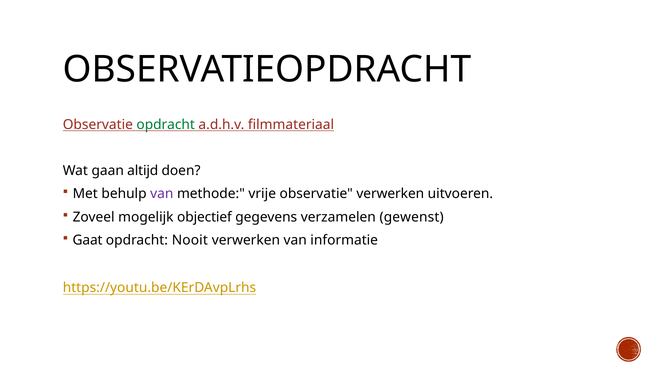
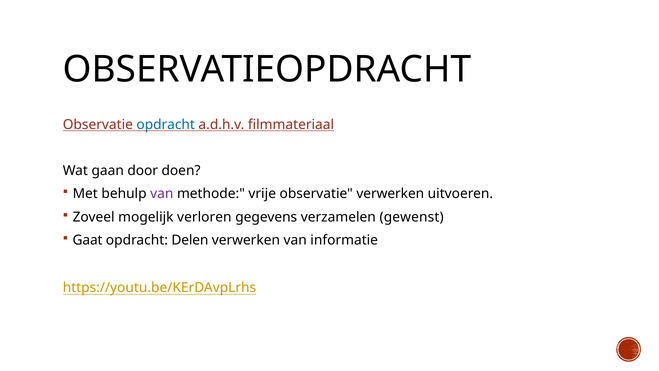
opdracht colour: green -> blue (166, 124)
altijd: altijd -> door (143, 171)
objectief: objectief -> verloren (204, 217)
Nooit: Nooit -> Delen (190, 240)
